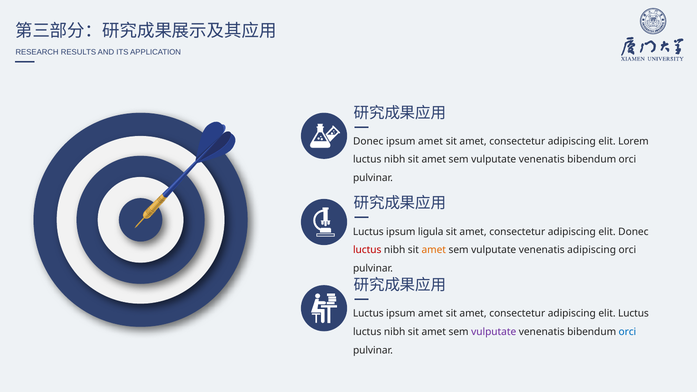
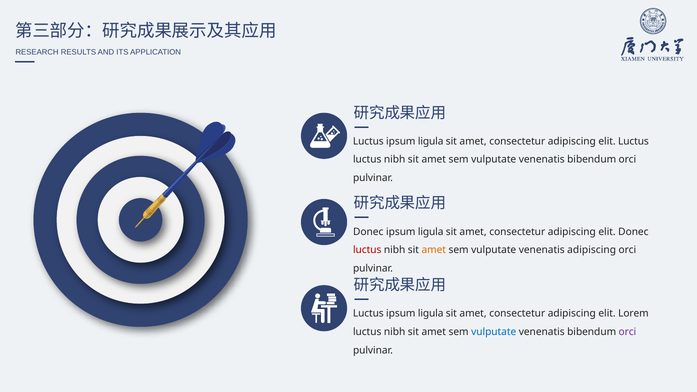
Donec: Donec -> Luctus (368, 141)
amet: amet -> ligula (431, 141)
elit Lorem: Lorem -> Luctus (633, 141)
Luctus: Luctus -> Donec (368, 232)
amet: amet -> ligula (431, 314)
elit Luctus: Luctus -> Lorem (633, 314)
vulputate colour: purple -> blue (494, 332)
orci colour: blue -> purple (627, 332)
